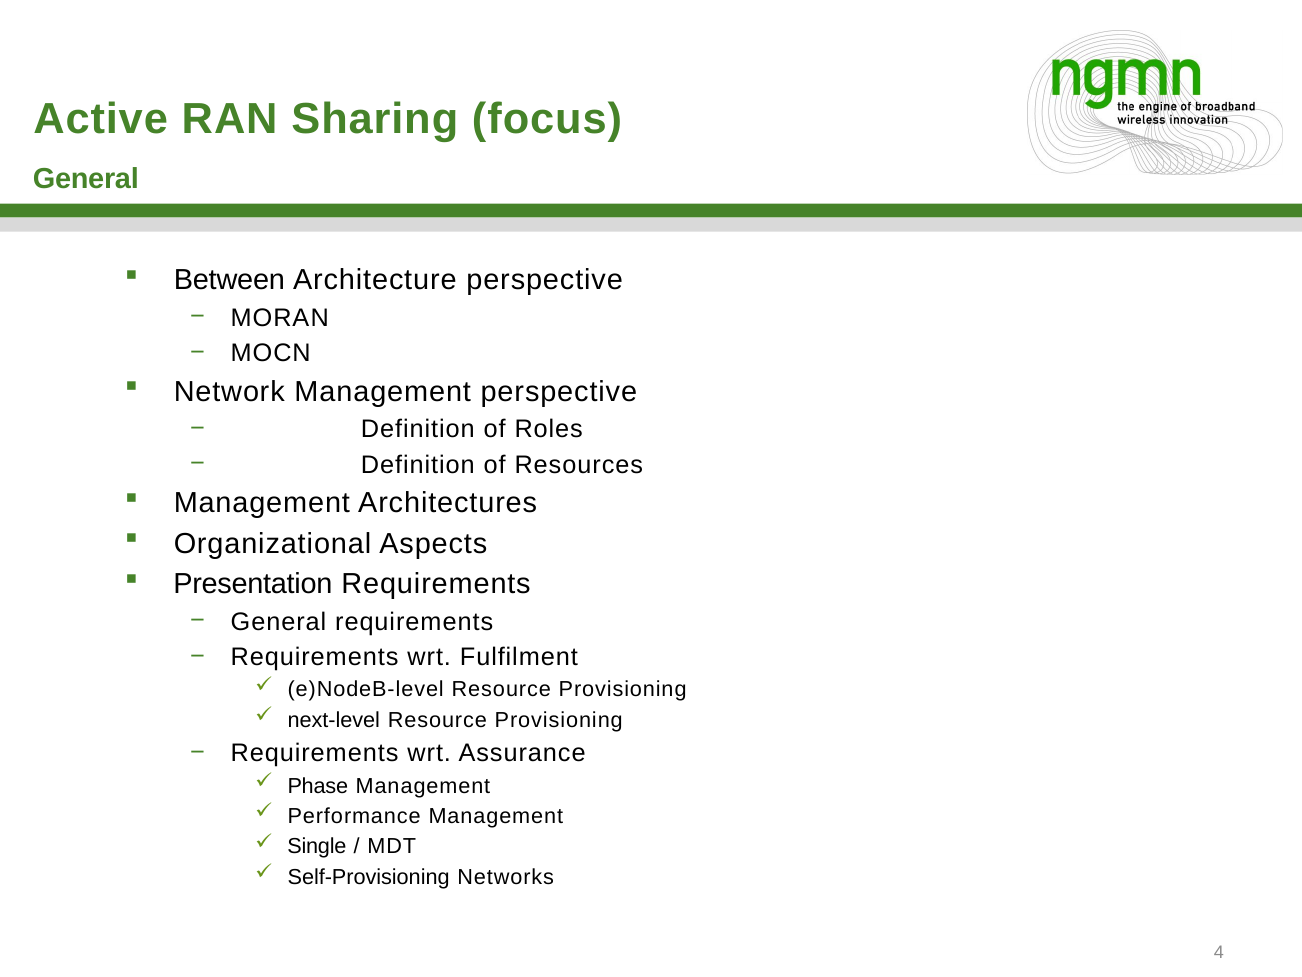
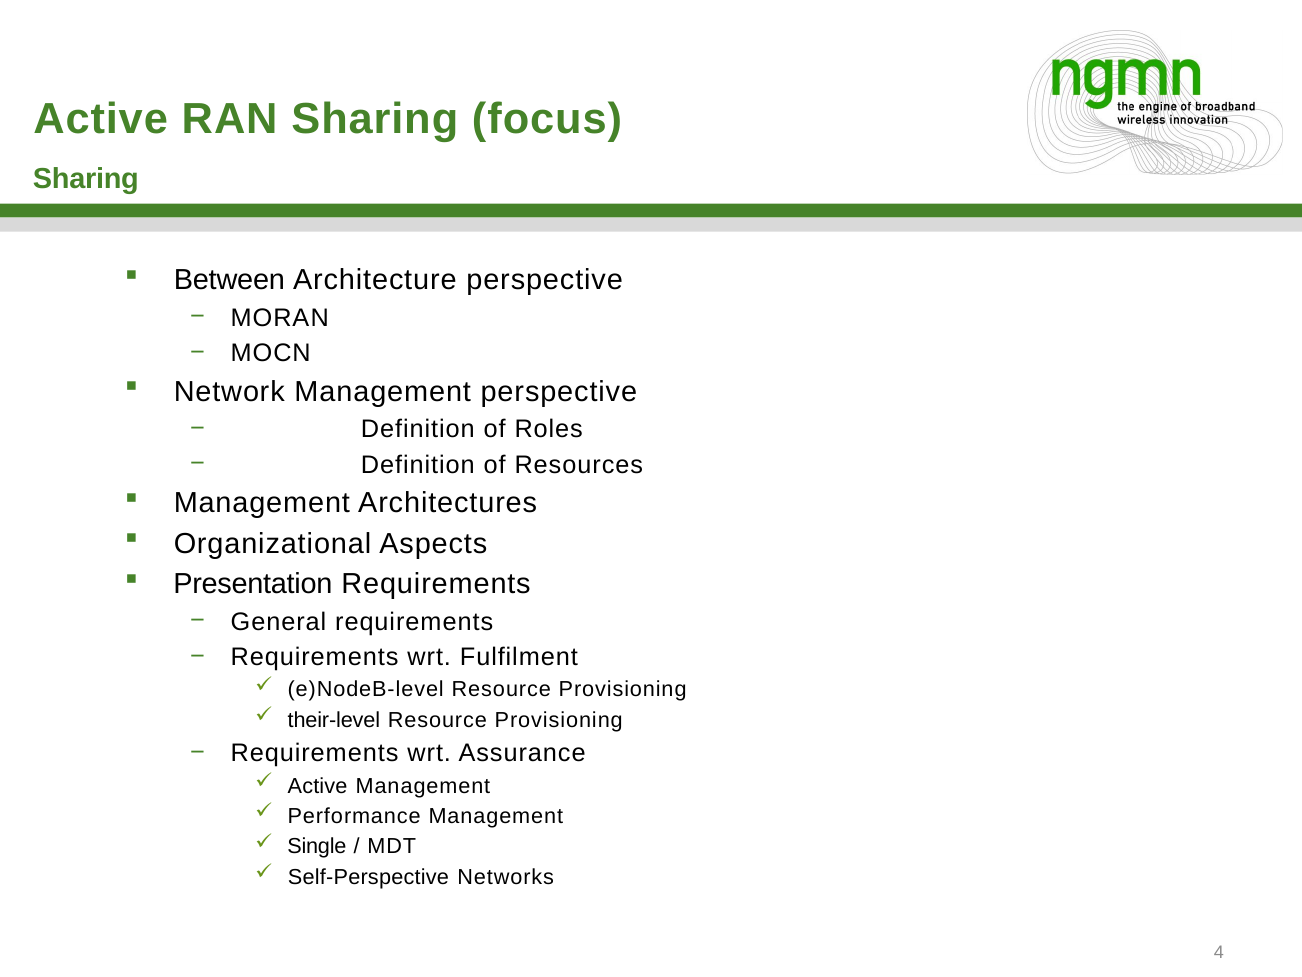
General: General -> Sharing (86, 178)
next-level: next-level -> their-level (334, 720)
Phase: Phase -> Active (318, 785)
Self-Provisioning: Self-Provisioning -> Self-Perspective (369, 877)
